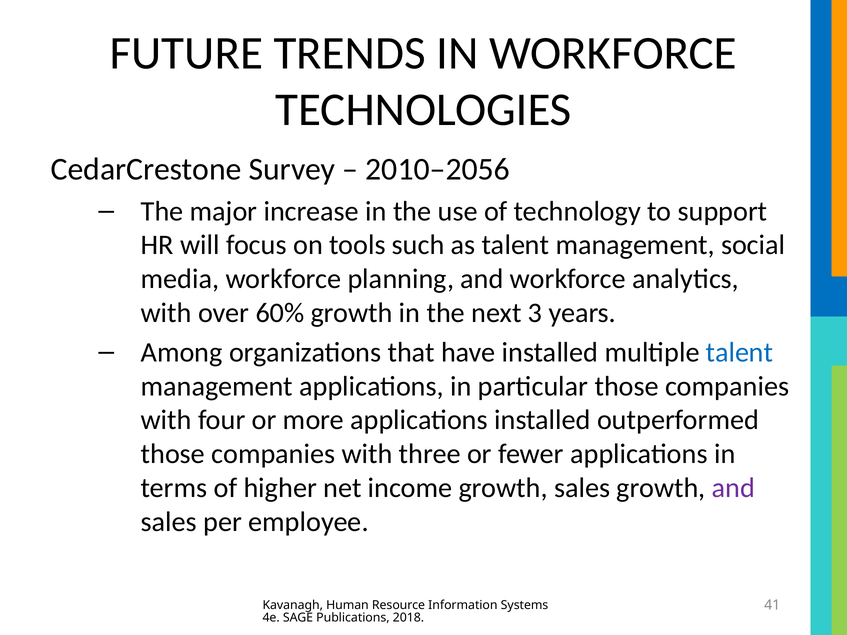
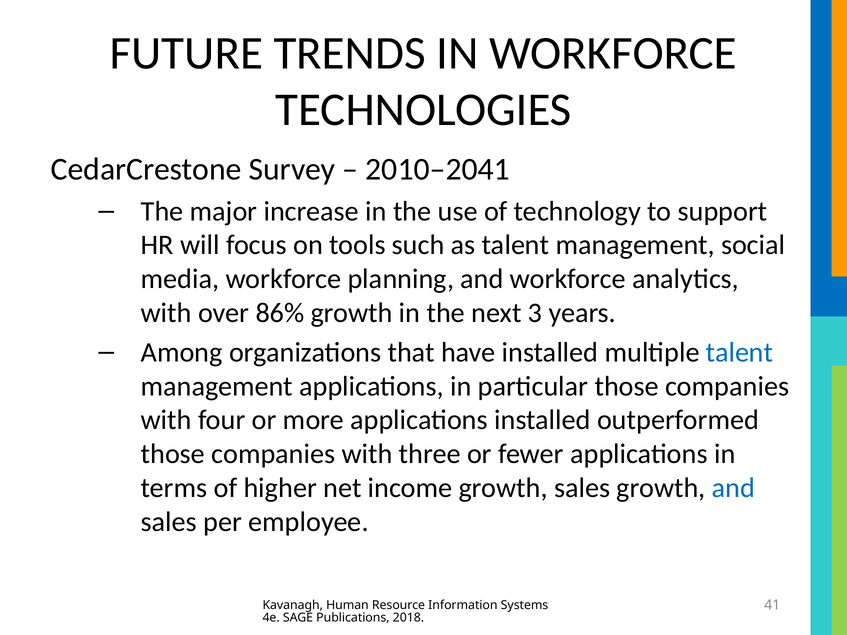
2010–2056: 2010–2056 -> 2010–2041 (438, 169)
60%: 60% -> 86% (280, 313)
and colour: purple -> blue (733, 488)
